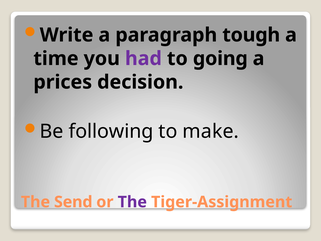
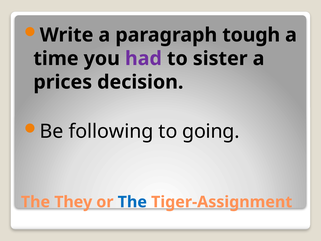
going: going -> sister (220, 58)
make: make -> going (211, 131)
Send: Send -> They (73, 202)
The colour: purple -> blue (132, 202)
